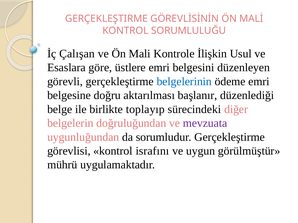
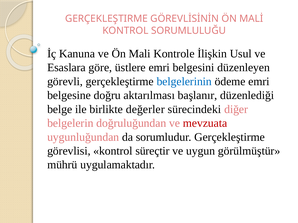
Çalışan: Çalışan -> Kanuna (77, 54)
toplayıp: toplayıp -> değerler (145, 109)
mevzuata colour: purple -> red (205, 123)
israfını: israfını -> süreçtir (153, 151)
